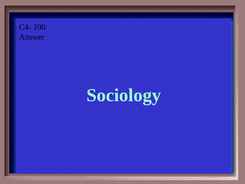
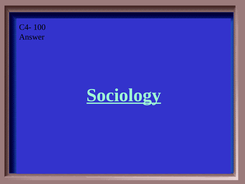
Sociology underline: none -> present (124, 95)
